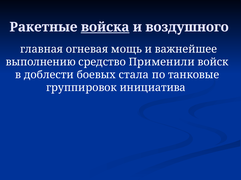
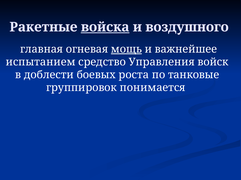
мощь underline: none -> present (126, 49)
выполнению: выполнению -> испытанием (41, 62)
Применили: Применили -> Управления (162, 62)
стала: стала -> роста (134, 75)
инициатива: инициатива -> понимается (153, 88)
